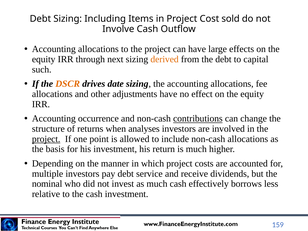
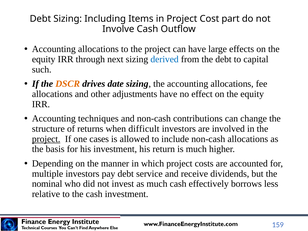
sold: sold -> part (231, 19)
derived colour: orange -> blue (165, 59)
occurrence: occurrence -> techniques (98, 119)
contributions underline: present -> none (198, 119)
analyses: analyses -> difficult (144, 129)
point: point -> cases (99, 139)
